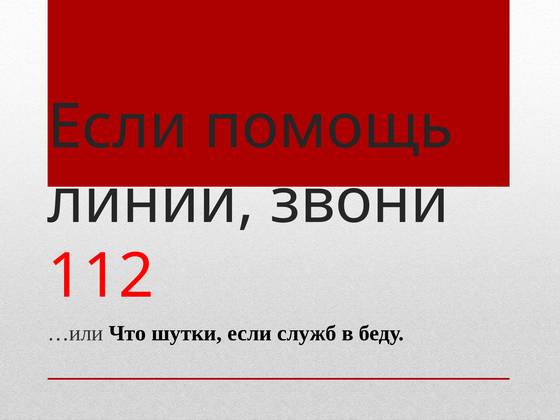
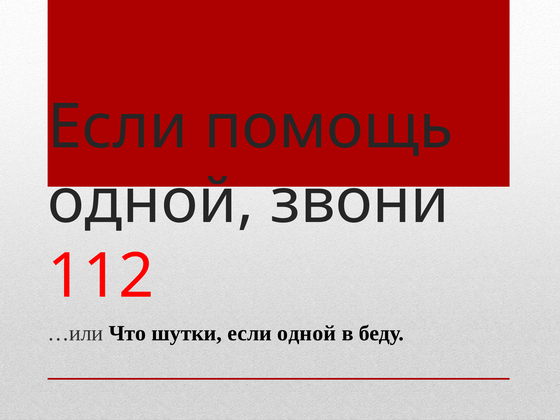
линии: линии -> одной (151, 202)
если служб: служб -> одной (307, 333)
